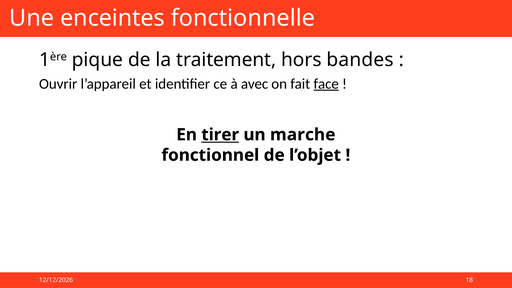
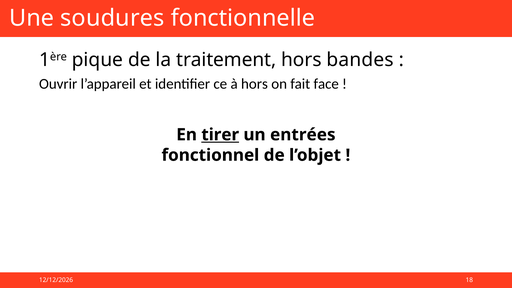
enceintes: enceintes -> soudures (112, 18)
à avec: avec -> hors (254, 84)
face underline: present -> none (326, 84)
marche: marche -> entrées (303, 135)
